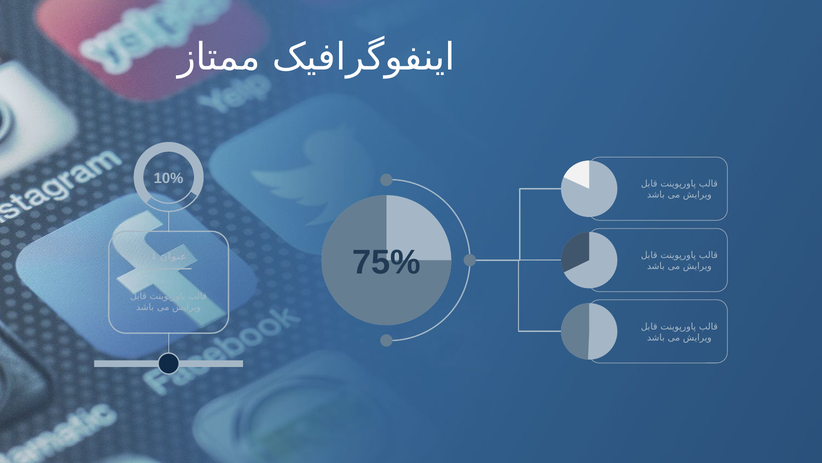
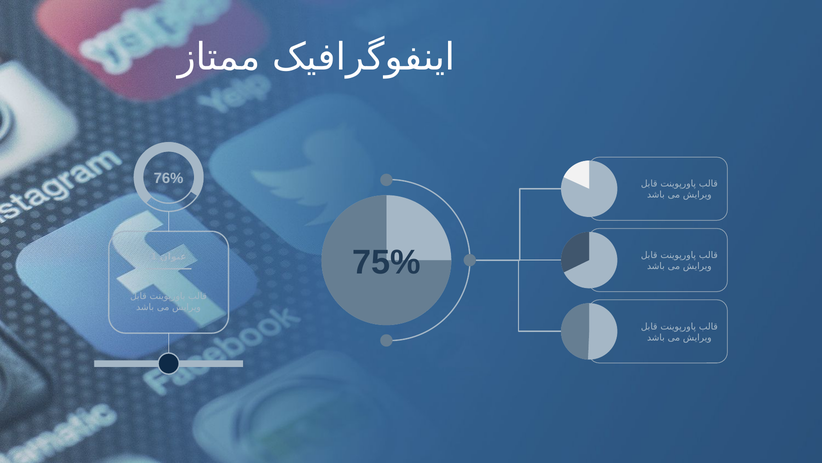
10%: 10% -> 76% (169, 178)
